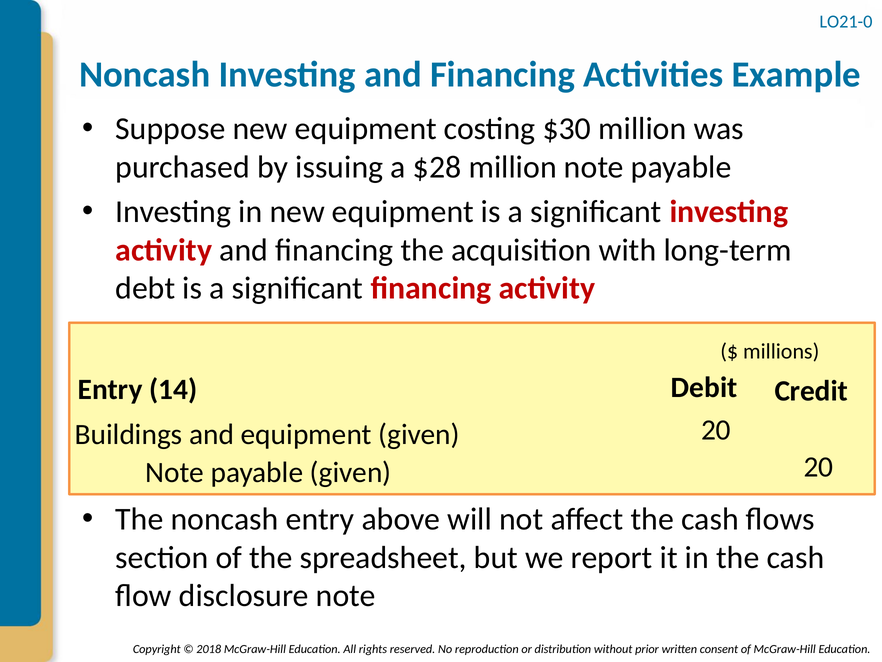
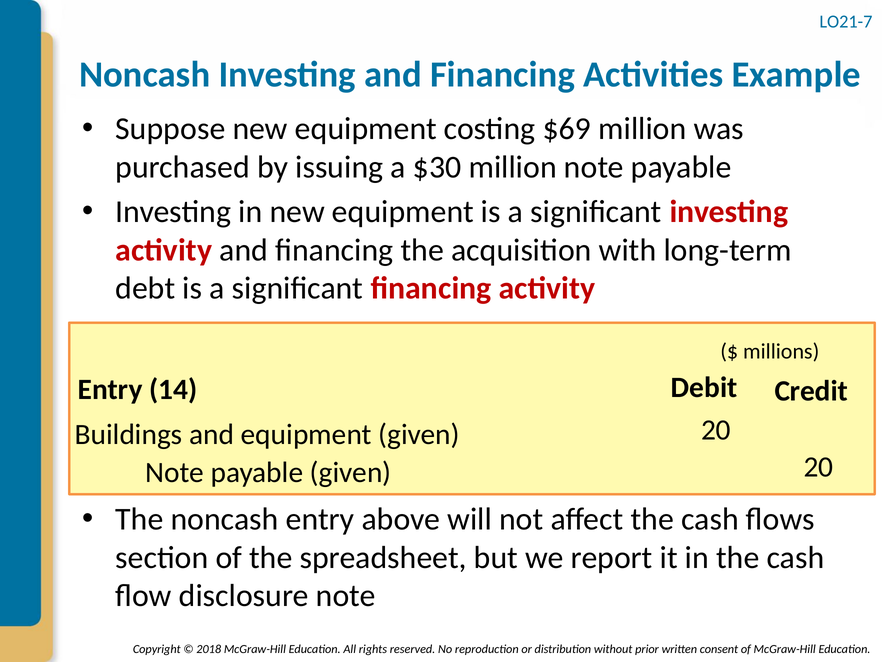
LO21-0: LO21-0 -> LO21-7 (846, 21)
$30: $30 -> $69 (567, 129)
$28: $28 -> $30 (437, 167)
